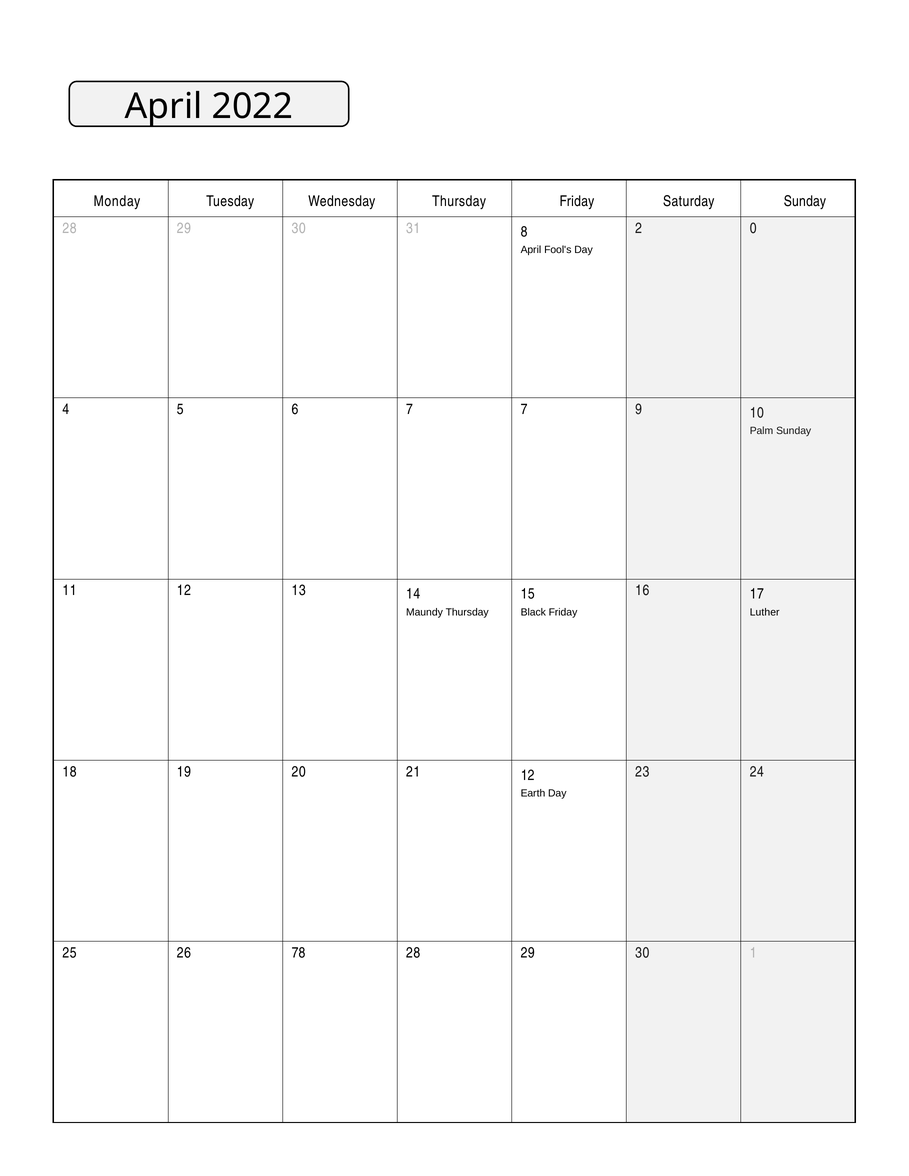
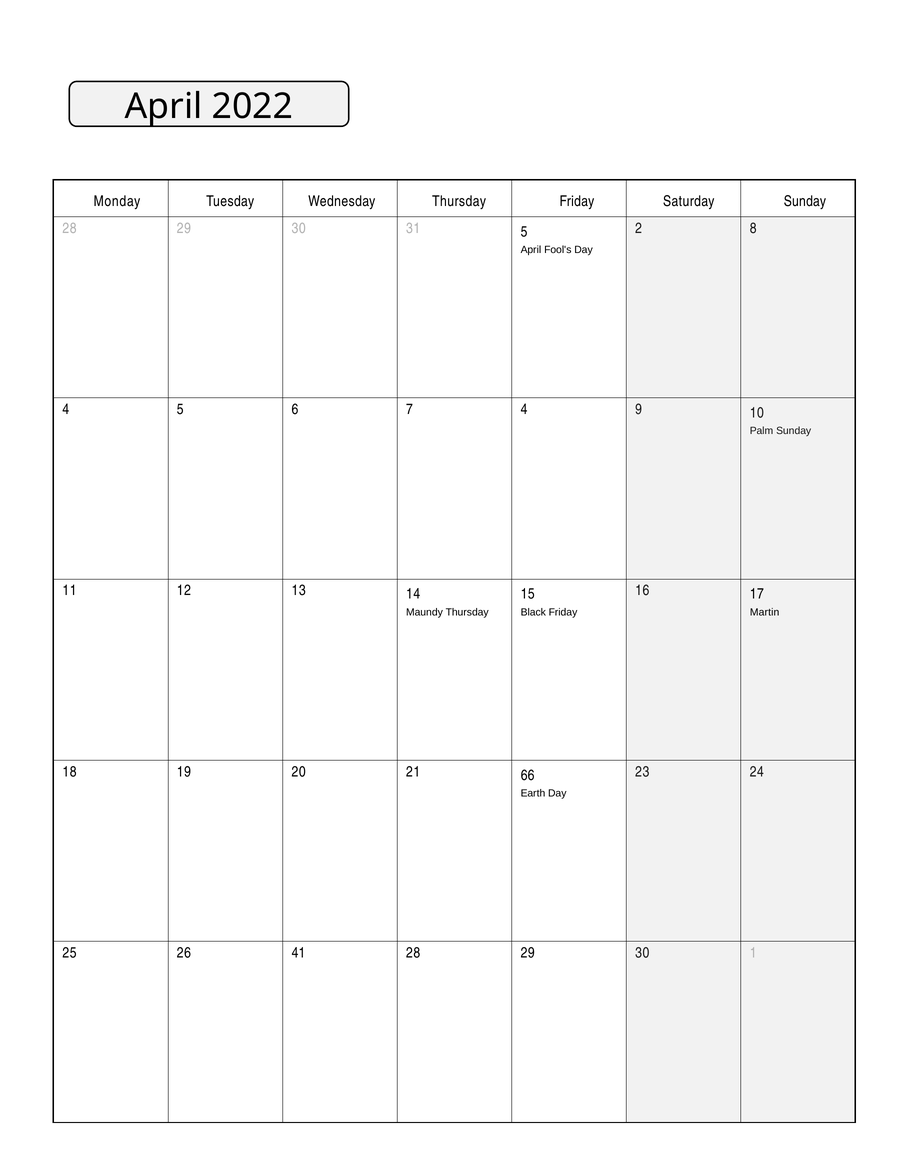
31 8: 8 -> 5 (524, 232)
0: 0 -> 8 (753, 228)
7 7: 7 -> 4 (524, 410)
Luther: Luther -> Martin (765, 612)
21 12: 12 -> 66 (528, 775)
78: 78 -> 41 (299, 953)
